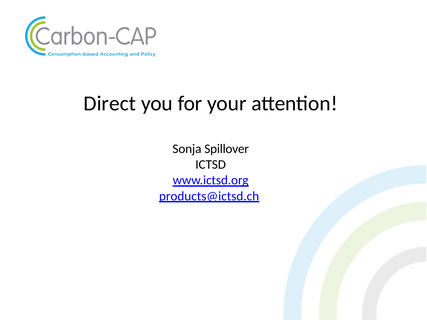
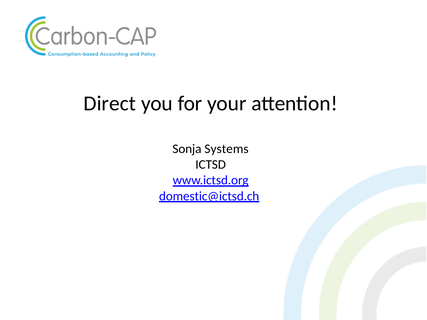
Spillover: Spillover -> Systems (227, 149)
products@ictsd.ch: products@ictsd.ch -> domestic@ictsd.ch (209, 196)
